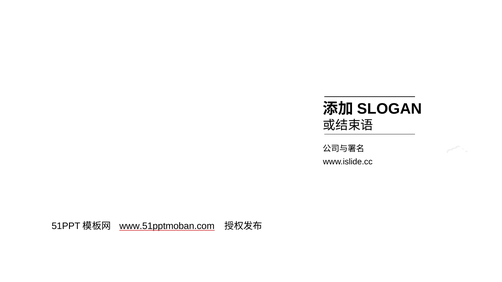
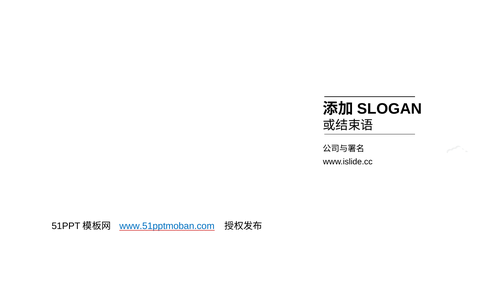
www.51pptmoban.com colour: black -> blue (167, 226)
